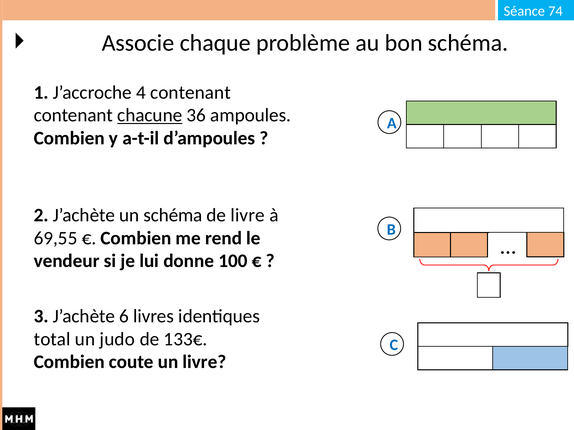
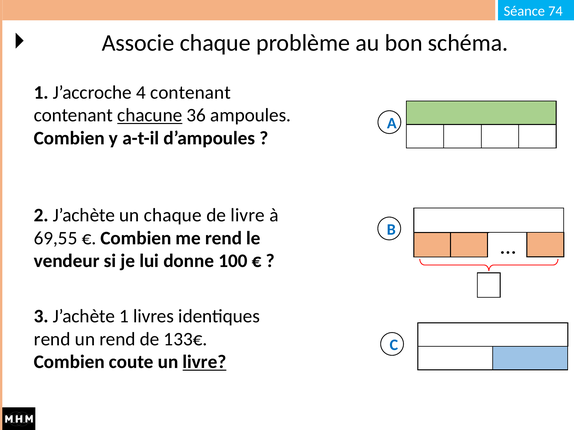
un schéma: schéma -> chaque (173, 215)
J’achète 6: 6 -> 1 (124, 317)
total: total -> rend (52, 339)
un judo: judo -> rend (117, 339)
livre underline: none -> present (204, 362)
